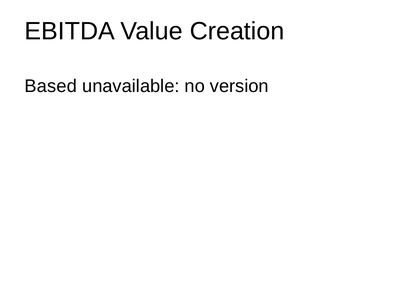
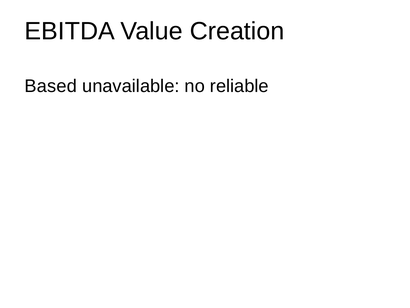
version: version -> reliable (239, 86)
